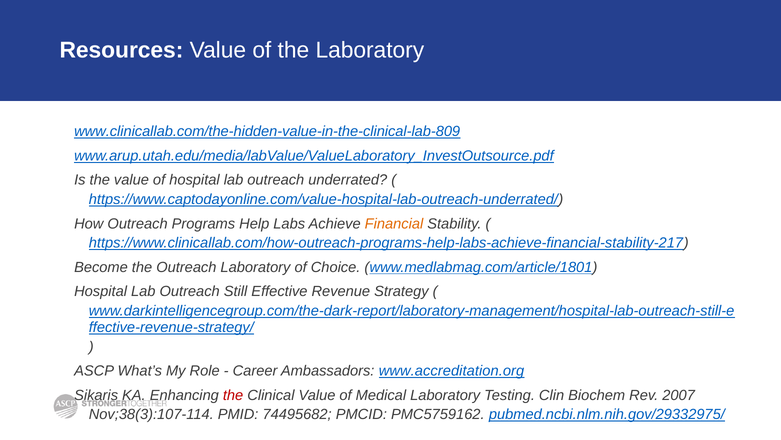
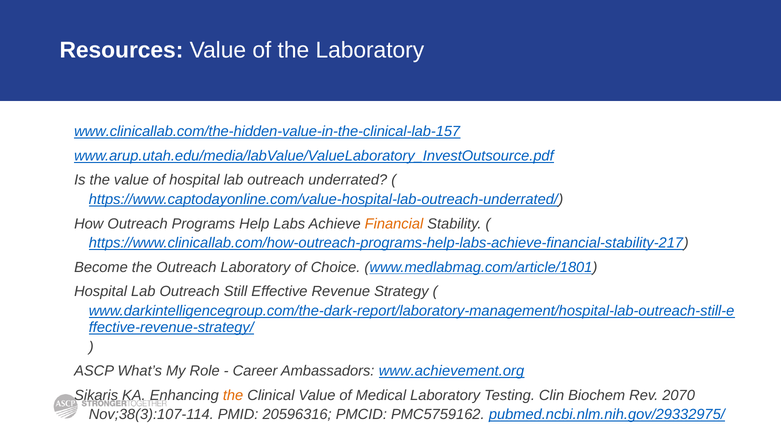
www.clinicallab.com/the-hidden-value-in-the-clinical-lab-809: www.clinicallab.com/the-hidden-value-in-the-clinical-lab-809 -> www.clinicallab.com/the-hidden-value-in-the-clinical-lab-157 (267, 131)
www.accreditation.org: www.accreditation.org -> www.achievement.org (451, 370)
the colour: red -> orange (233, 395)
2007: 2007 -> 2070 (679, 395)
74495682: 74495682 -> 20596316 (297, 414)
